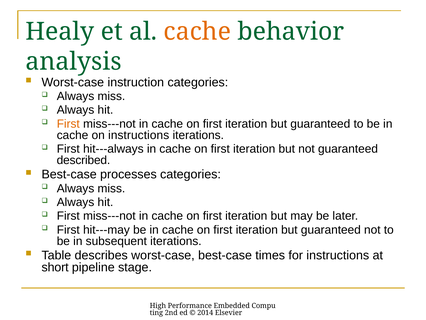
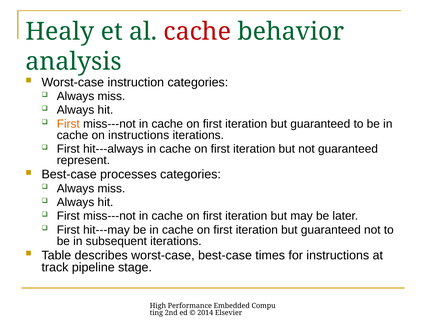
cache colour: orange -> red (197, 32)
described: described -> represent (83, 160)
short: short -> track (55, 267)
